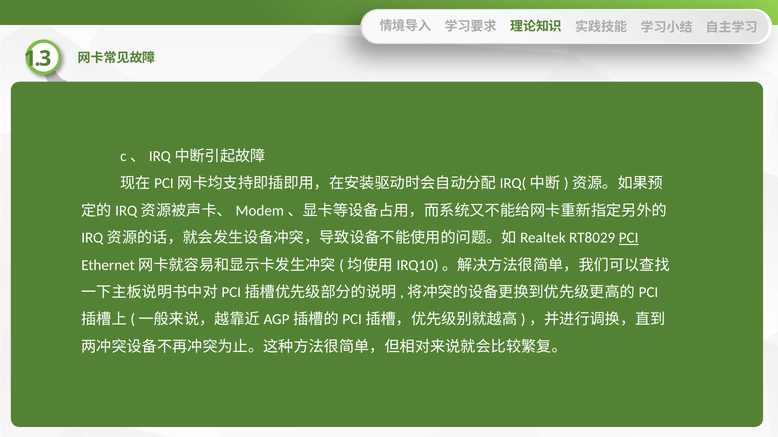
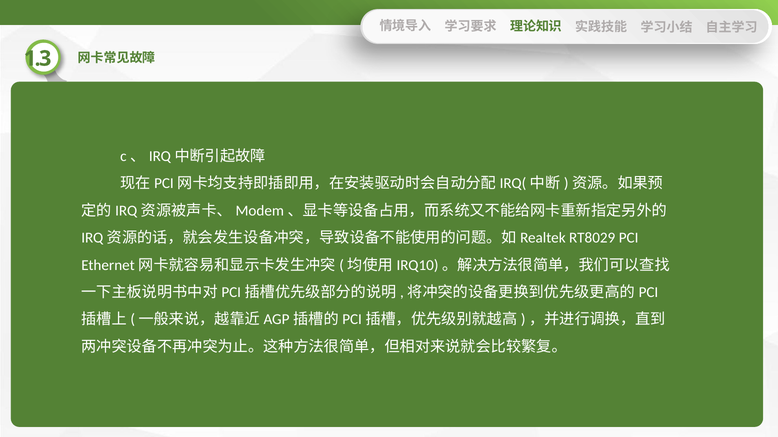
PCI underline: present -> none (629, 238)
